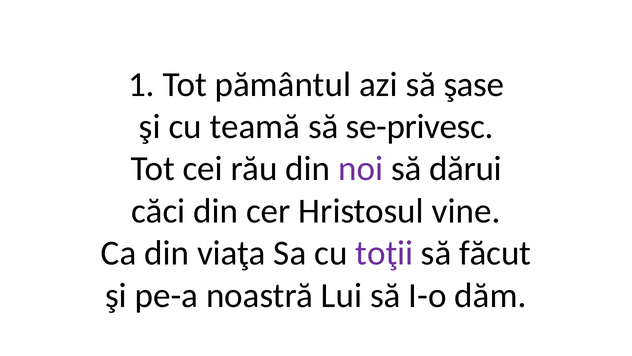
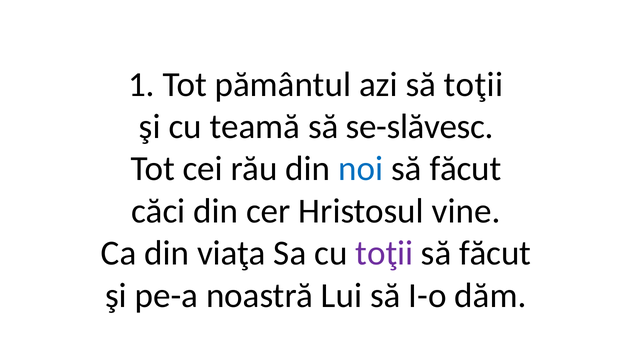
să şase: şase -> toţii (474, 84)
se-privesc: se-privesc -> se-slăvesc (420, 127)
noi colour: purple -> blue (361, 169)
dărui: dărui -> făcut (465, 169)
